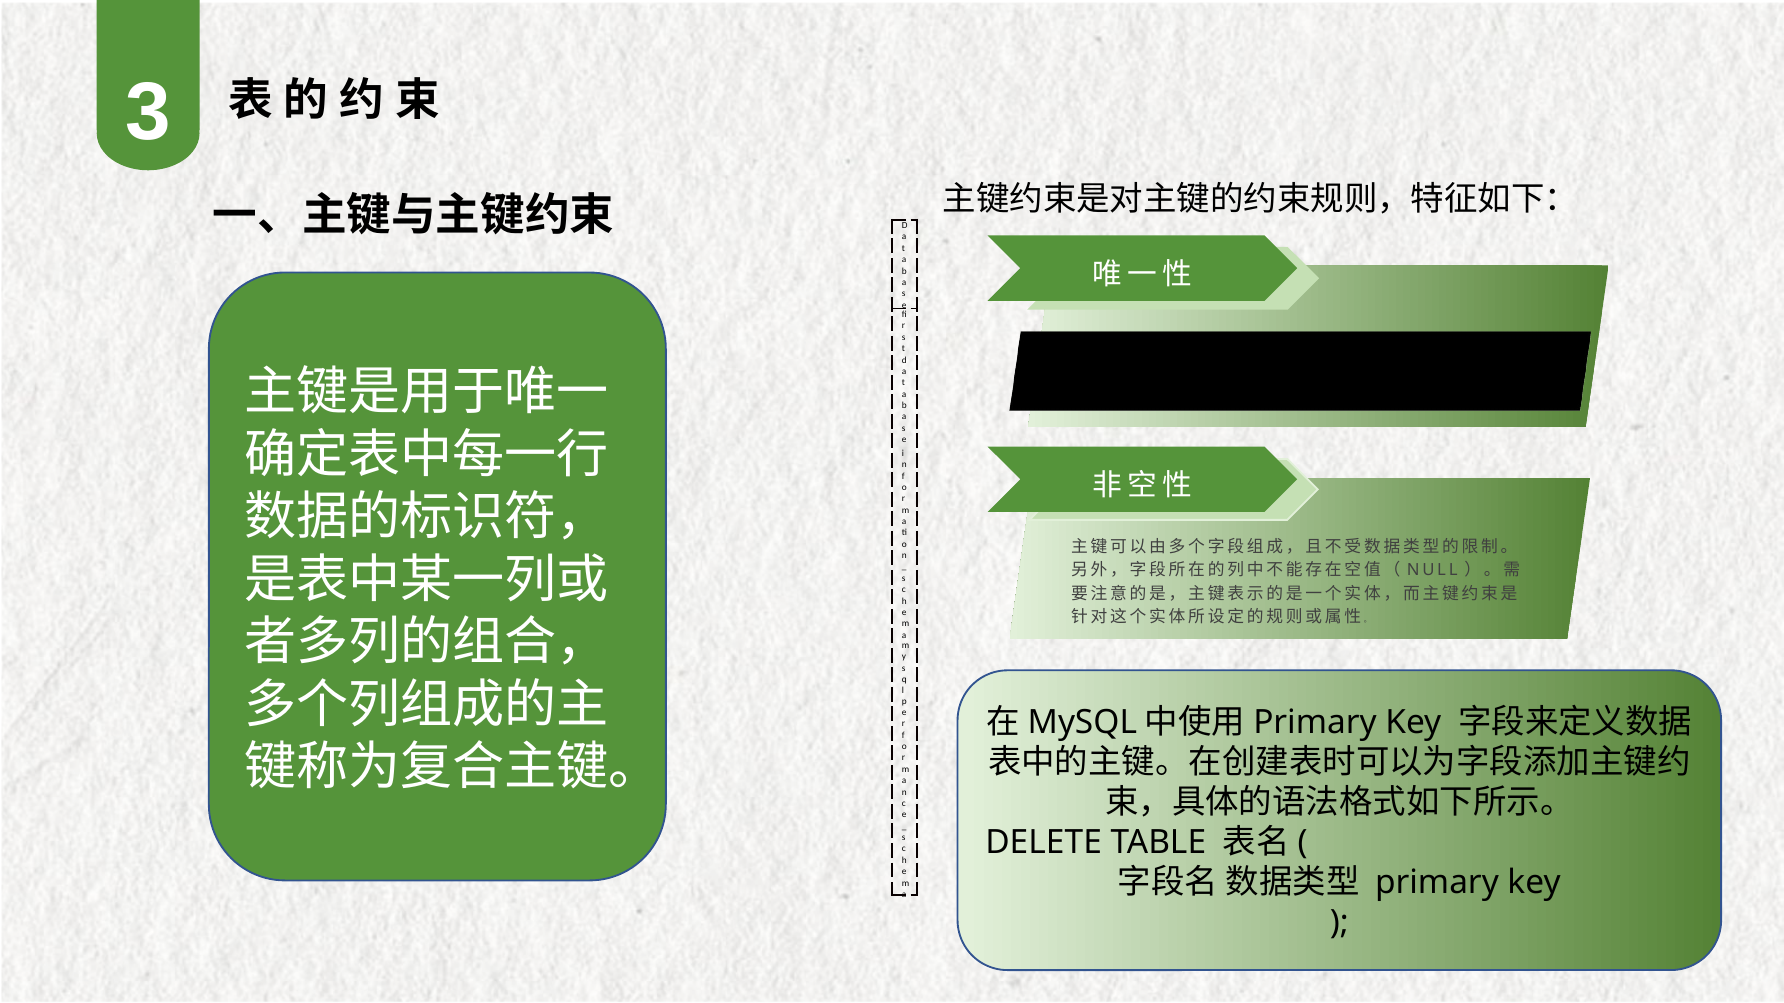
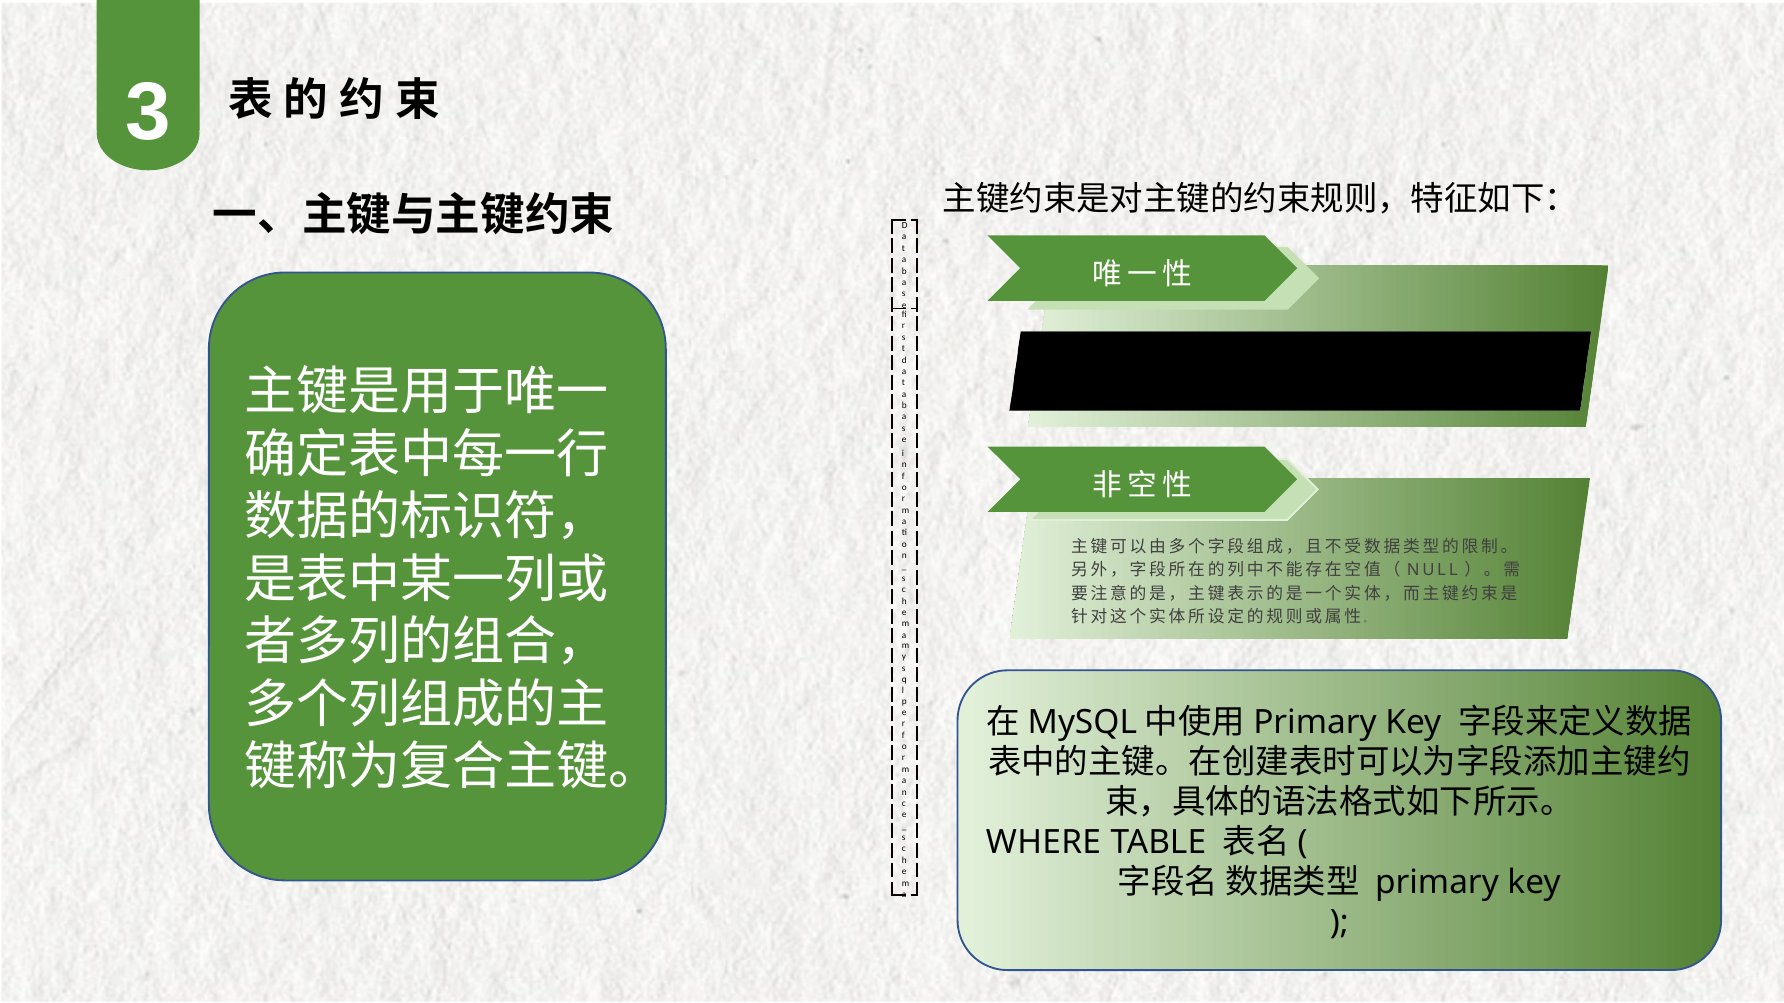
DELETE: DELETE -> WHERE (1043, 843)
